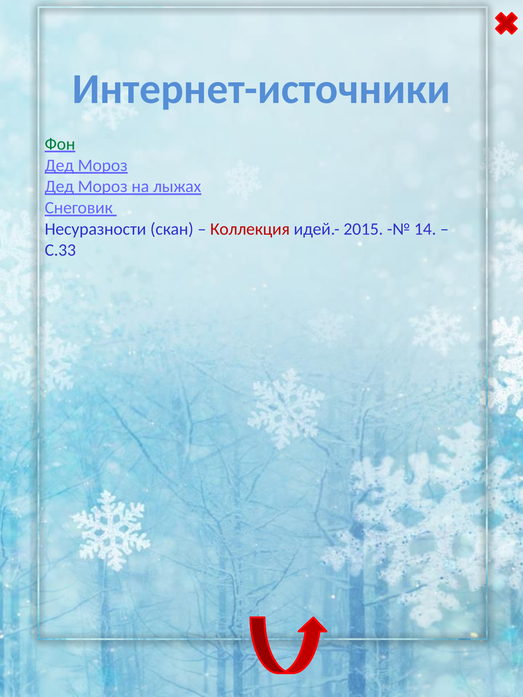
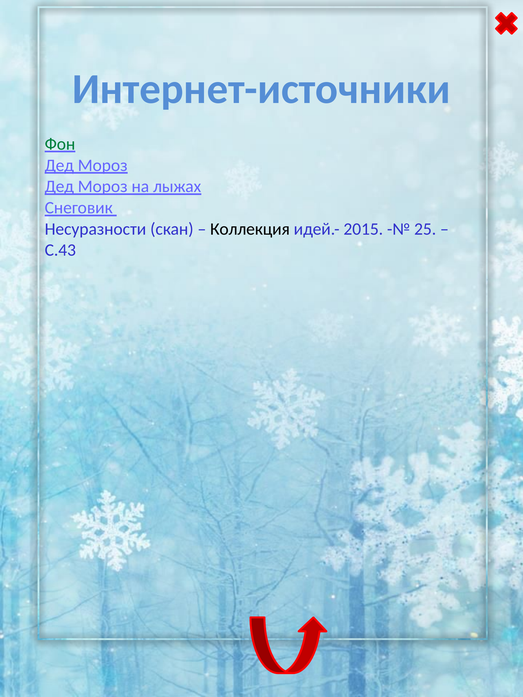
Коллекция colour: red -> black (250, 229)
14: 14 -> 25 (425, 229)
С.33: С.33 -> С.43 (60, 250)
